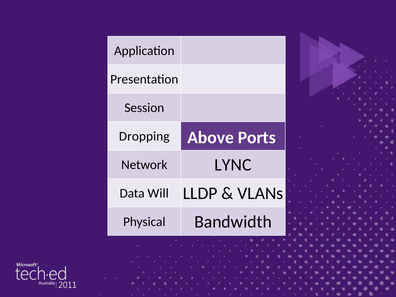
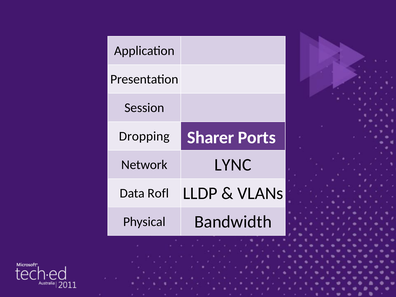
Above: Above -> Sharer (211, 138)
Will: Will -> Rofl (158, 193)
